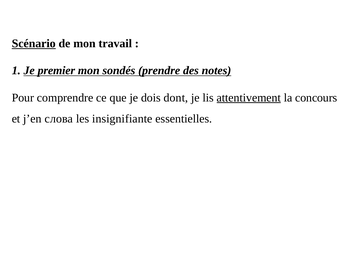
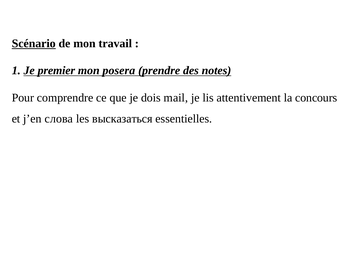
sondés: sondés -> posera (119, 71)
dont: dont -> mail (176, 98)
attentivement underline: present -> none (249, 98)
insignifiante: insignifiante -> высказаться (122, 119)
